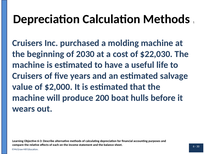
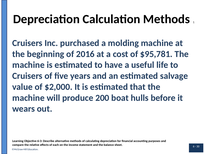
2030: 2030 -> 2016 (85, 54)
$22,030: $22,030 -> $95,781 (156, 54)
